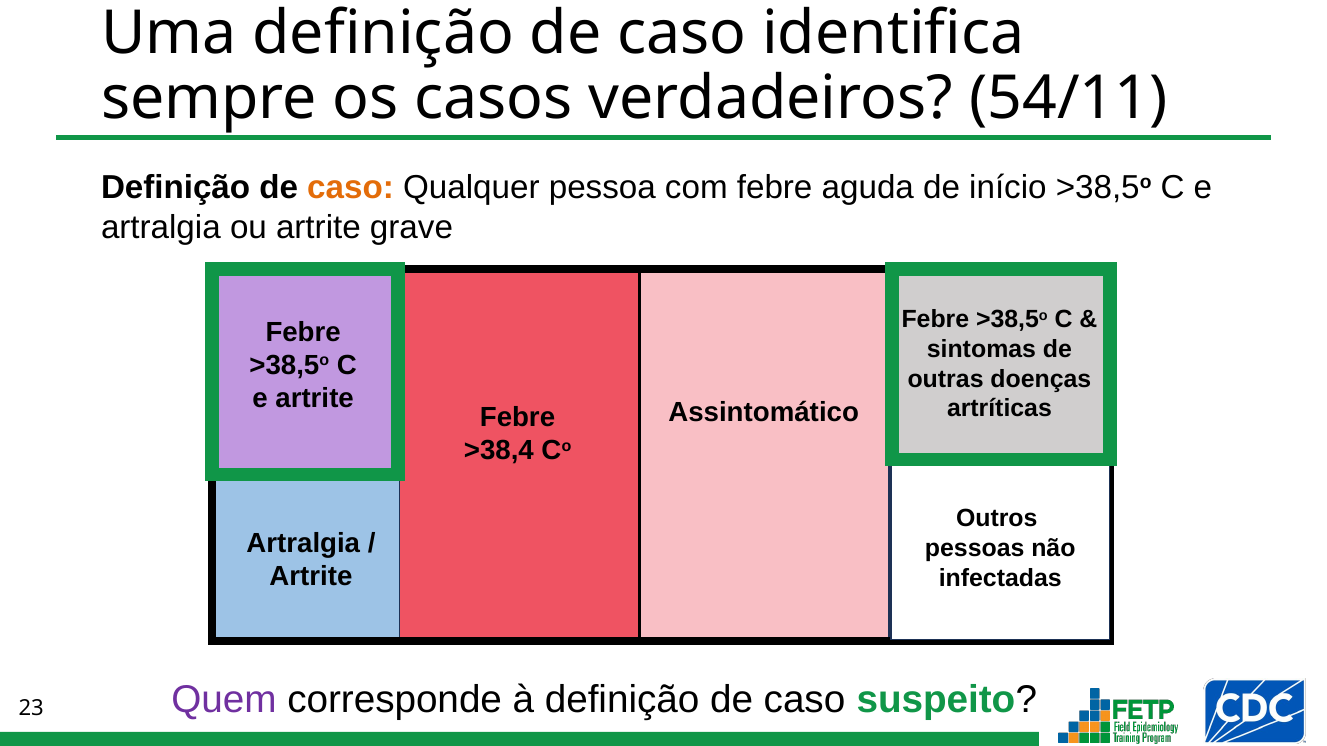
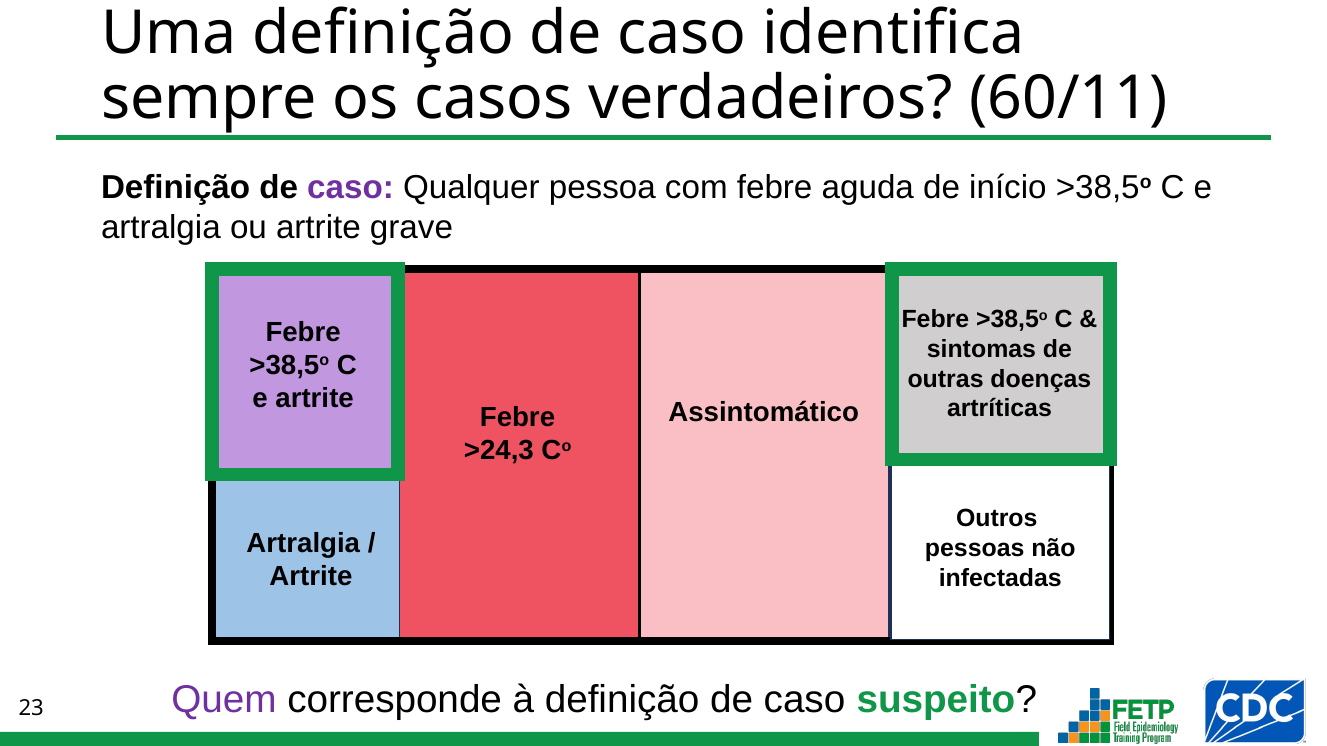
54/11: 54/11 -> 60/11 (1069, 99)
caso colour: orange -> purple (351, 188)
>38,4: >38,4 -> >24,3 (499, 451)
